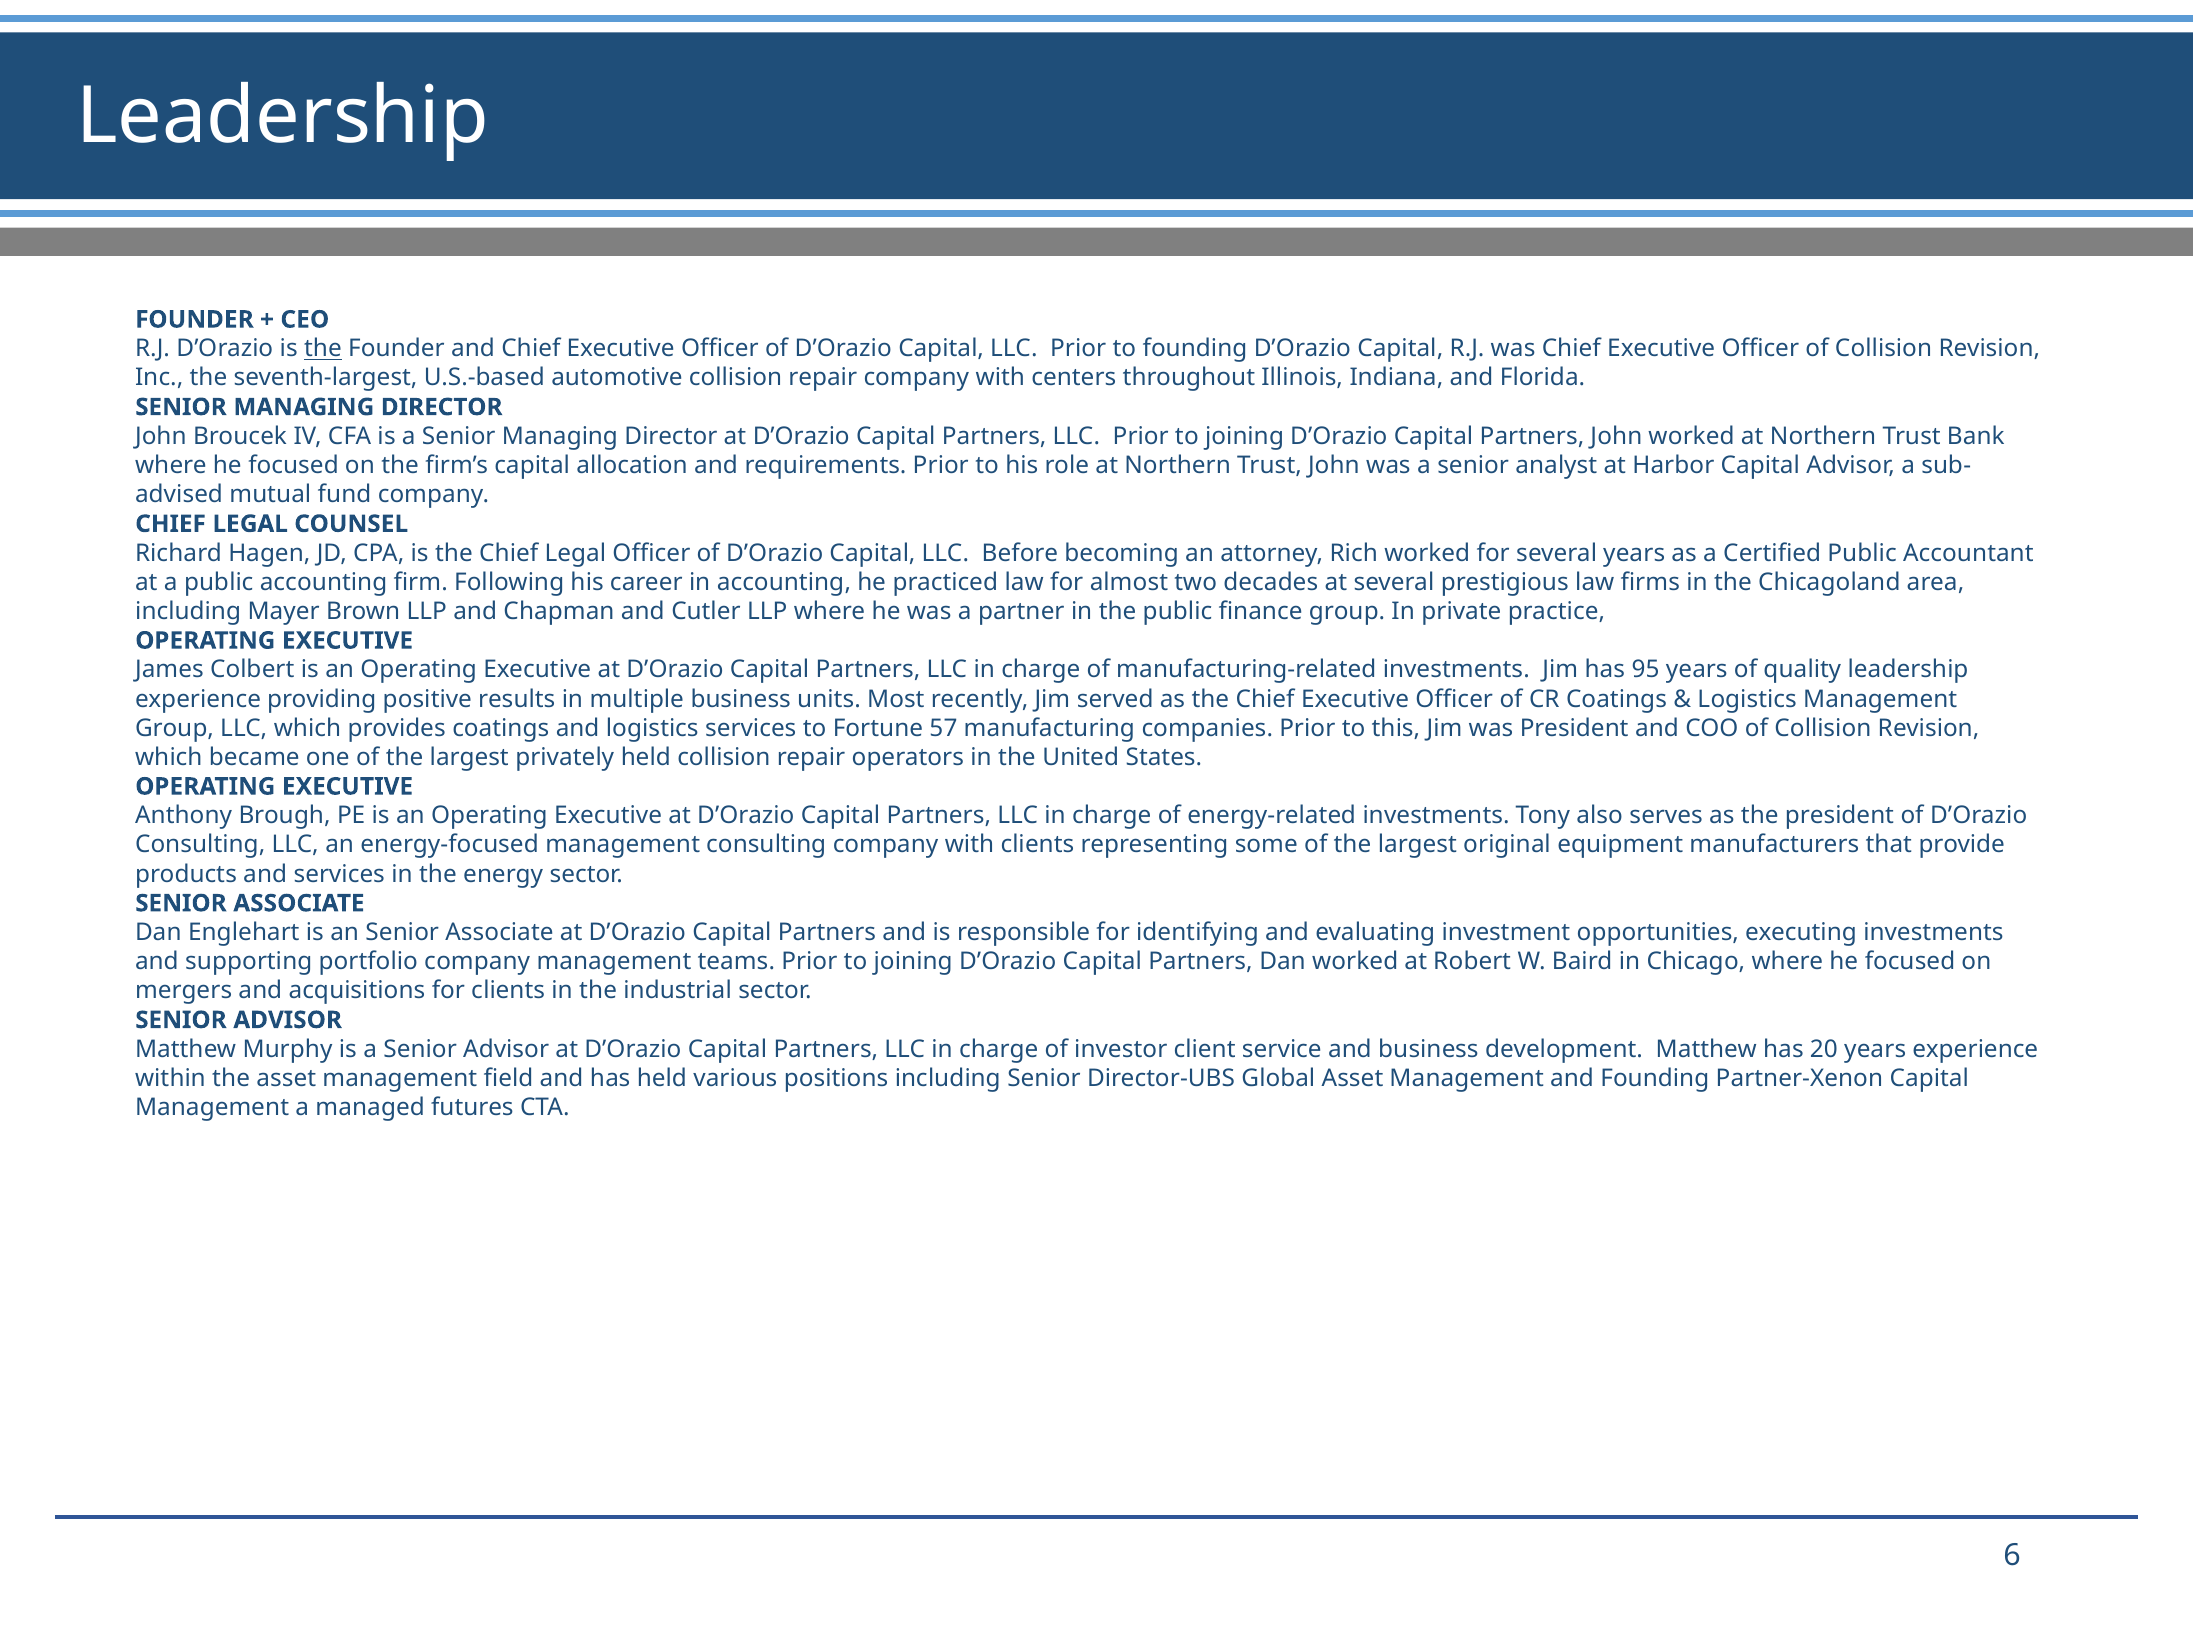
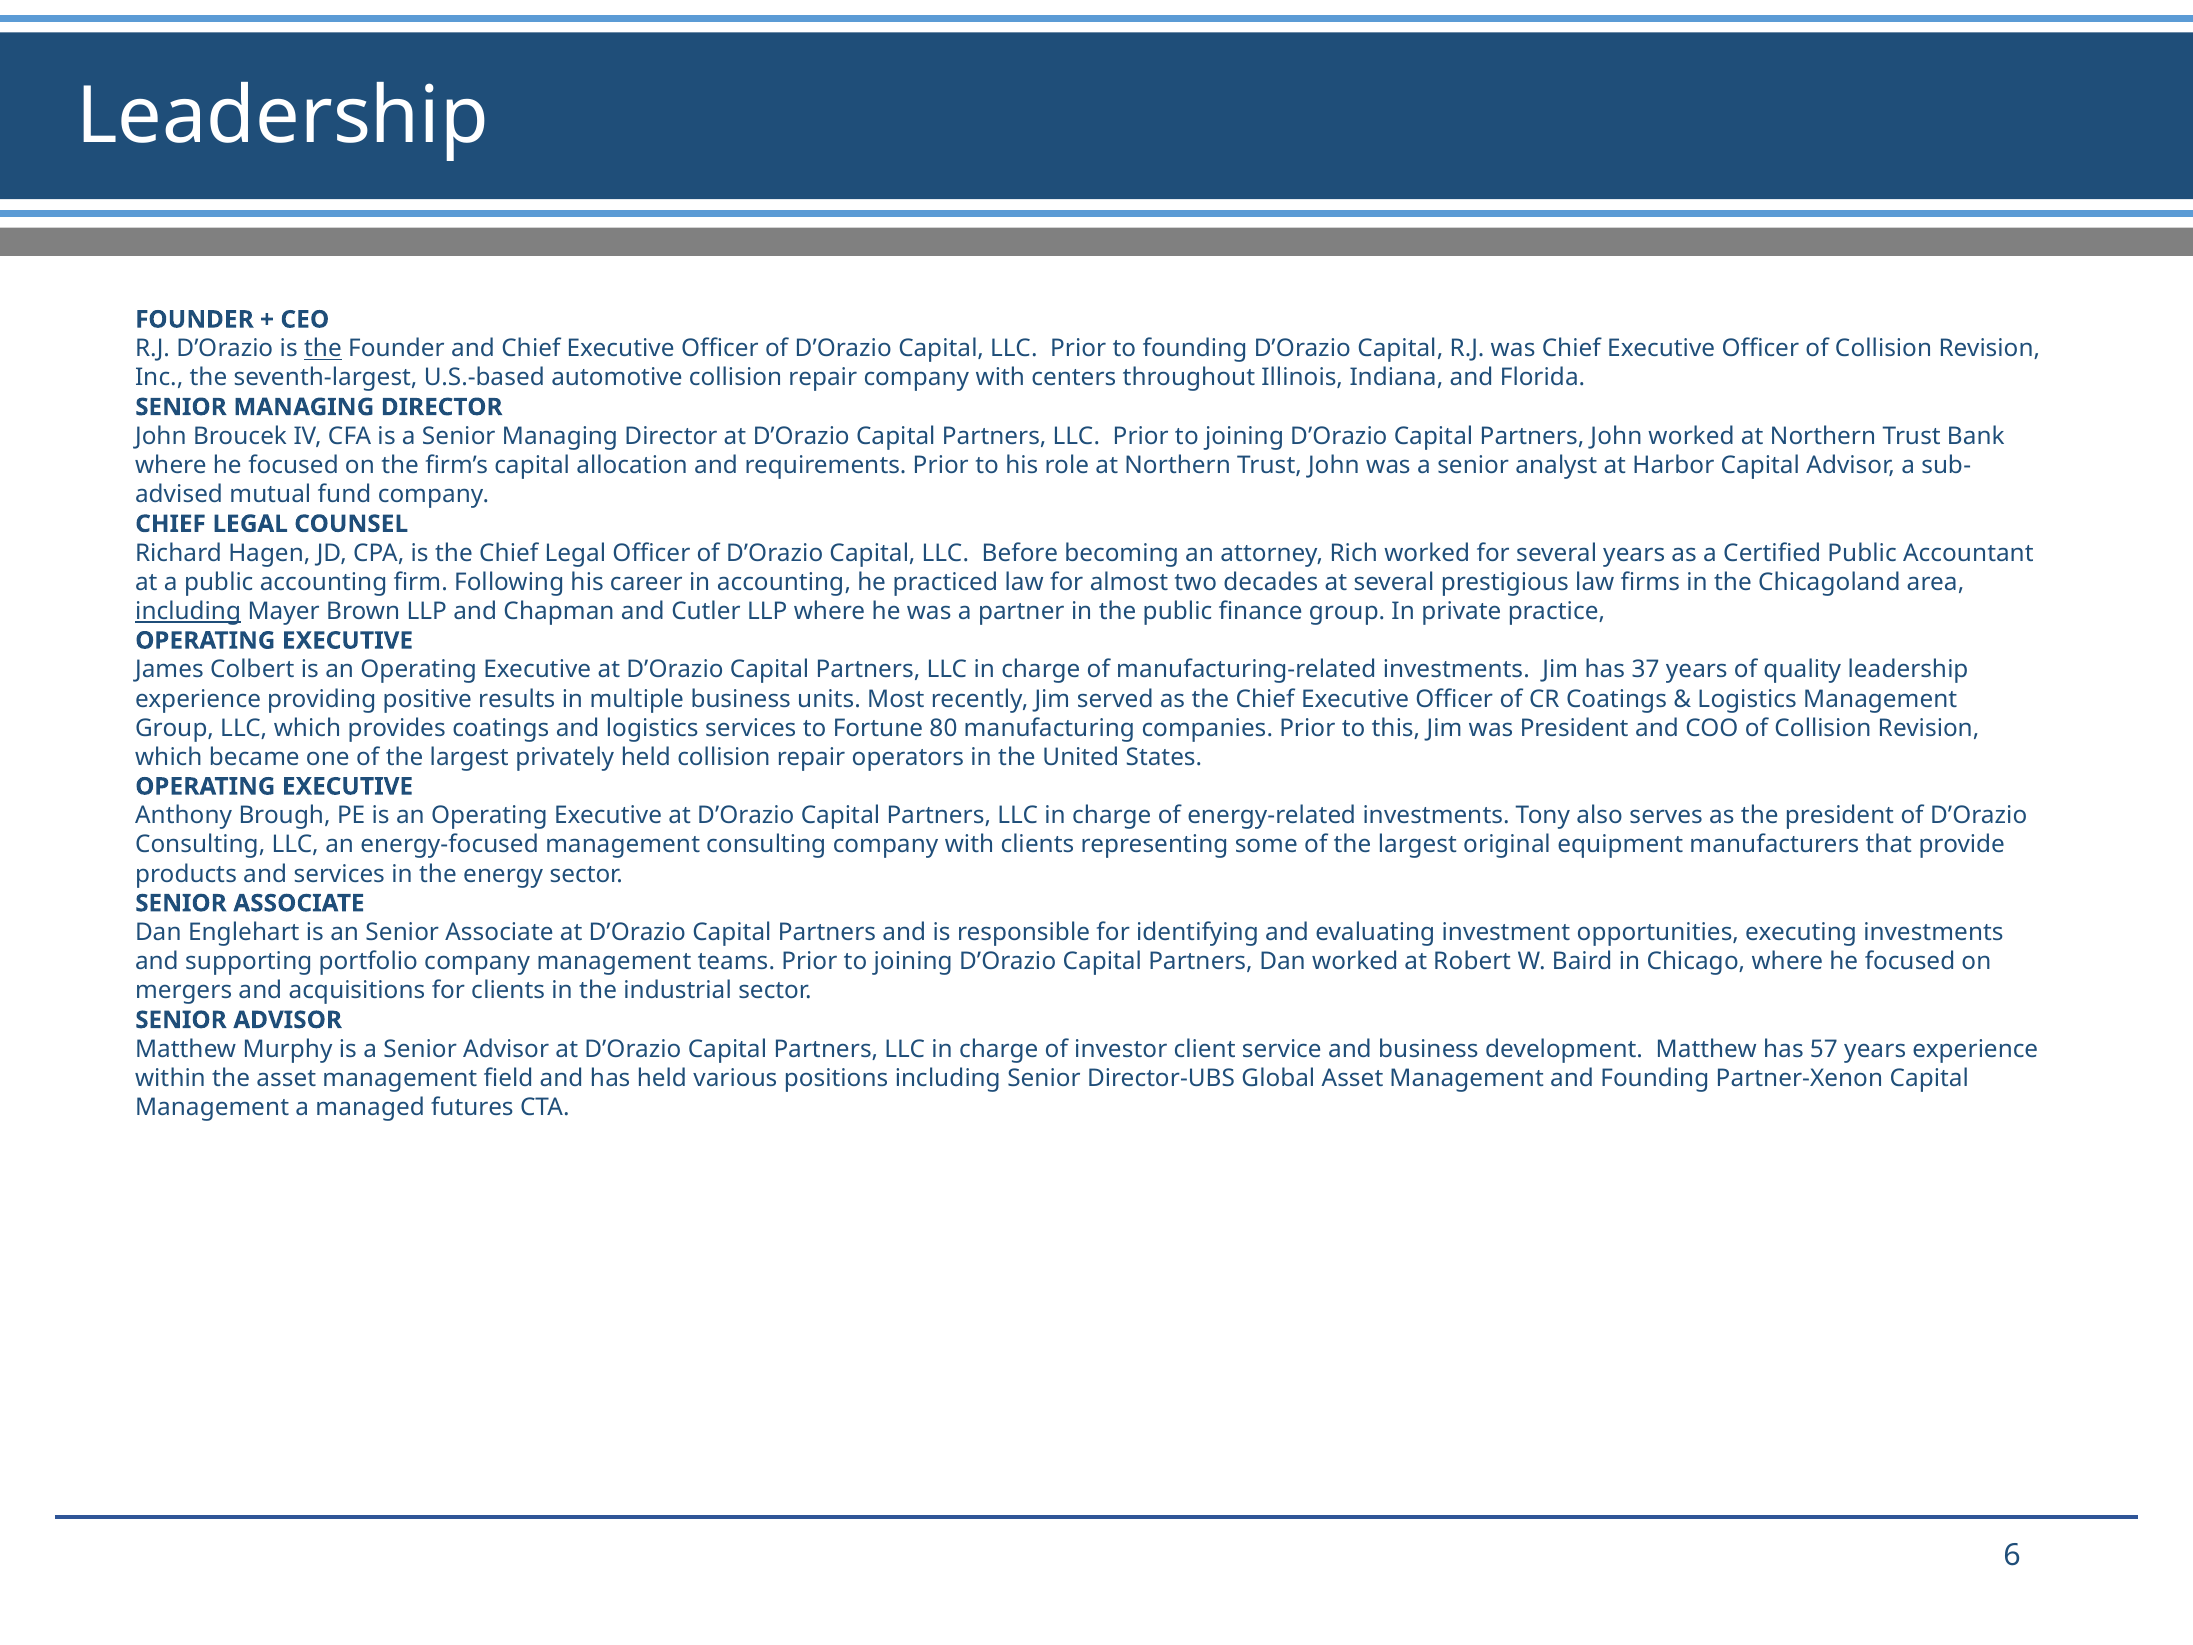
including underline: none -> present (188, 611)
95: 95 -> 37 (1646, 670)
57: 57 -> 80 (943, 728)
20: 20 -> 57 (1824, 1049)
